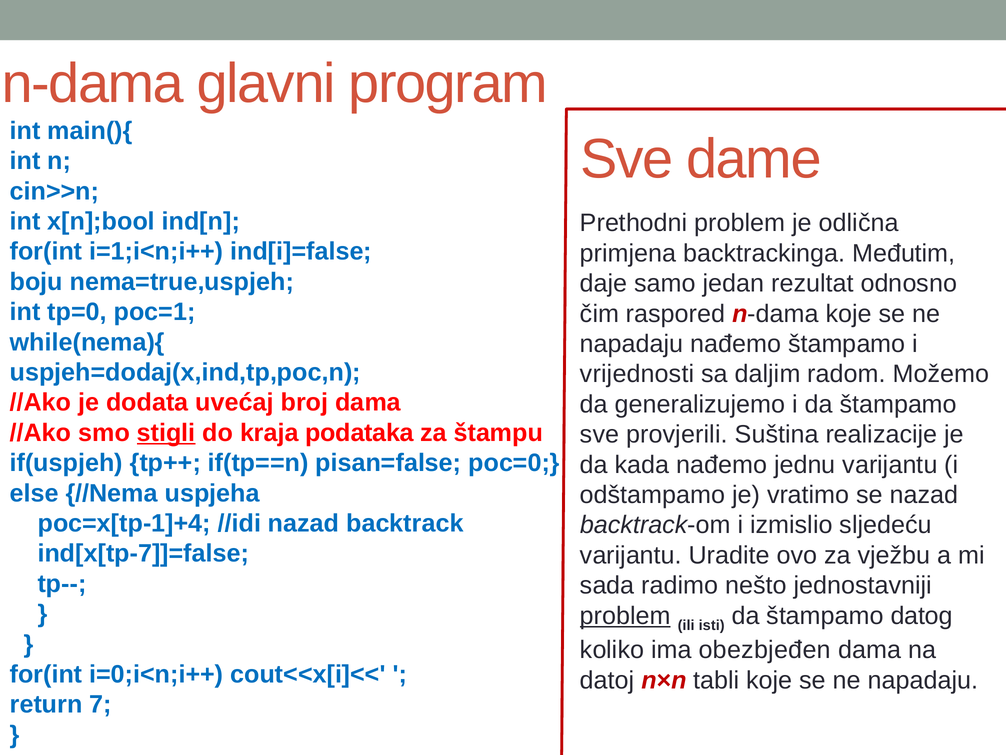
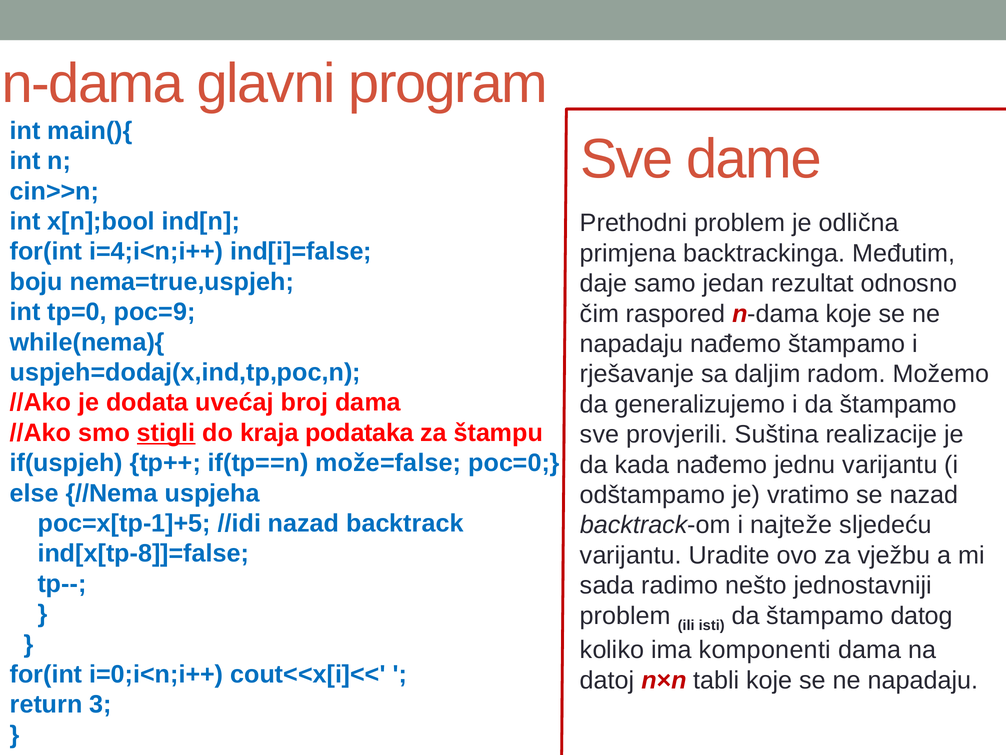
i=1;i<n;i++: i=1;i<n;i++ -> i=4;i<n;i++ (156, 251)
poc=1: poc=1 -> poc=9 (155, 312)
vrijednosti: vrijednosti -> rješavanje (637, 374)
pisan=false: pisan=false -> može=false (388, 463)
poc=x[tp-1]+4: poc=x[tp-1]+4 -> poc=x[tp-1]+5 (124, 523)
izmislio: izmislio -> najteže (791, 525)
ind[x[tp-7]]=false: ind[x[tp-7]]=false -> ind[x[tp-8]]=false (143, 553)
problem underline: present -> none (625, 615)
obezbjeđen: obezbjeđen -> komponenti (765, 650)
7: 7 -> 3 (101, 704)
